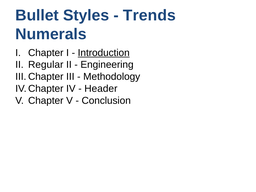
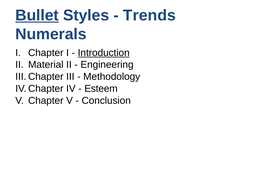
Bullet underline: none -> present (37, 15)
Regular: Regular -> Material (46, 65)
Header: Header -> Esteem (101, 89)
